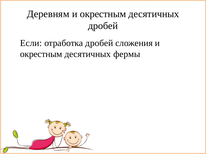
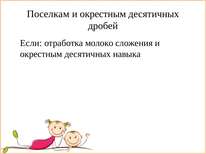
Деревням: Деревням -> Поселкам (48, 14)
отработка дробей: дробей -> молоко (99, 43)
фермы: фермы -> навыка (127, 54)
